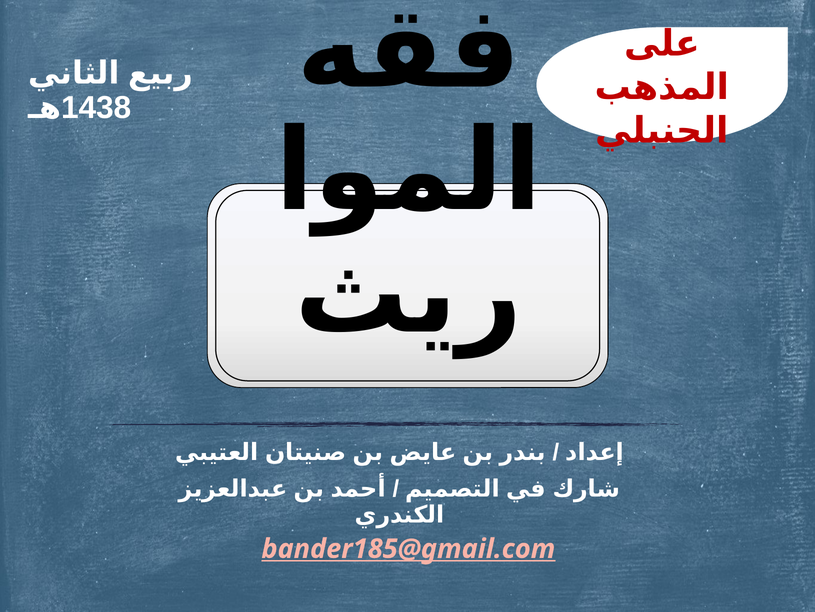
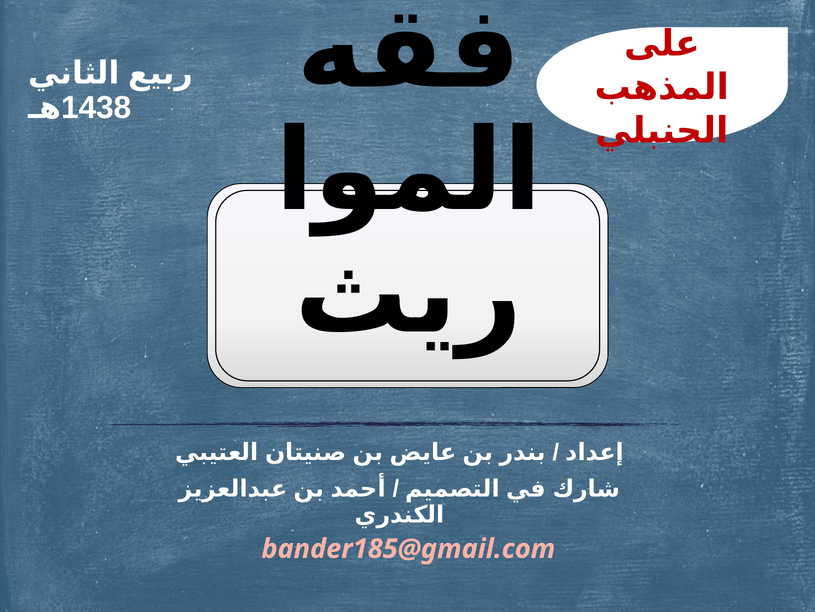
bander185@gmail.com underline: present -> none (408, 548)
